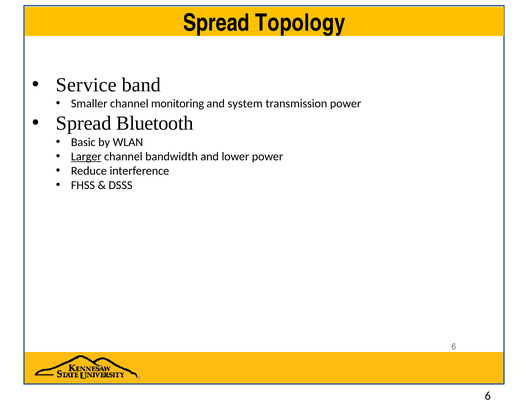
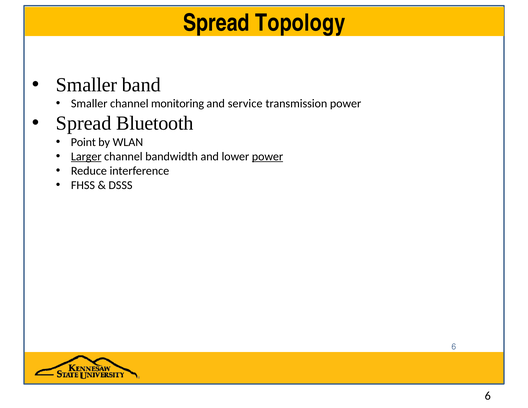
Service: Service -> Smaller (87, 85)
system: system -> service (245, 104)
Basic: Basic -> Point (83, 142)
power underline: none -> present (267, 156)
